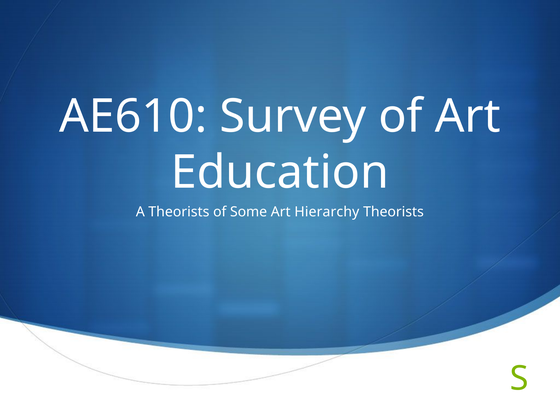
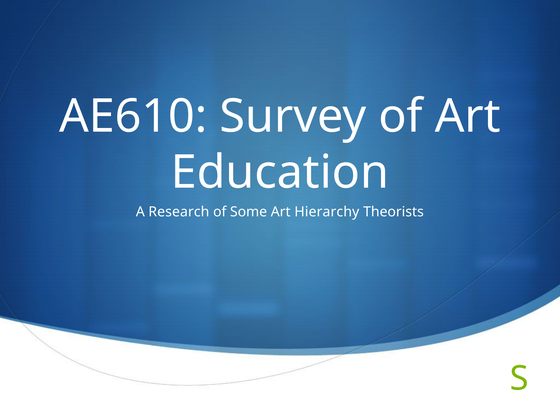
A Theorists: Theorists -> Research (179, 212)
